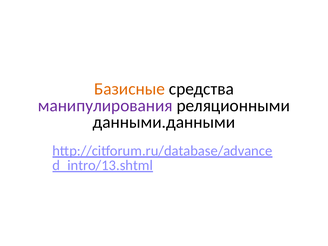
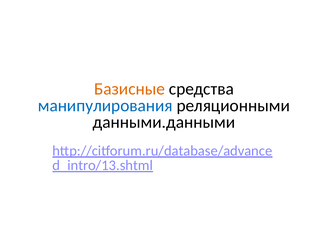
манипулирования colour: purple -> blue (105, 106)
